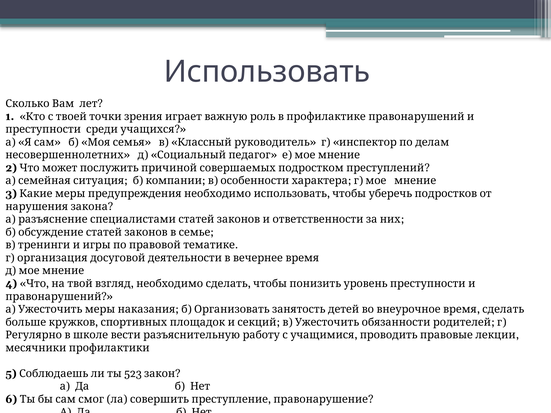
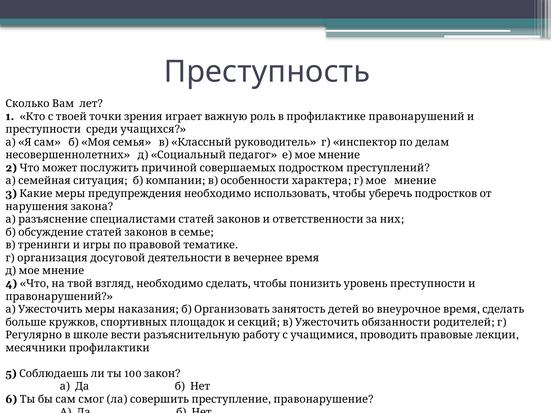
Использовать: Использовать -> Преступность (267, 72)
523: 523 -> 100 (133, 374)
